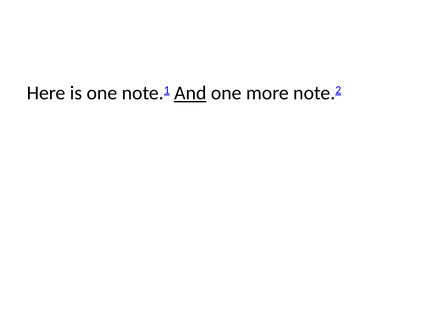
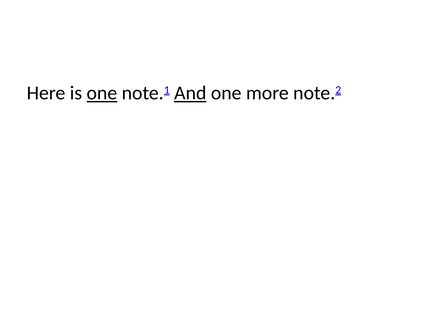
one underline: none -> present (102, 93)
